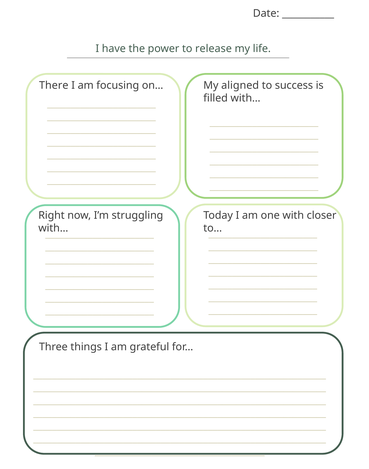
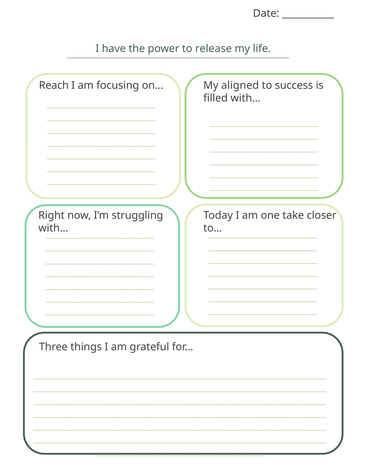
There: There -> Reach (54, 85)
with: with -> take (293, 216)
